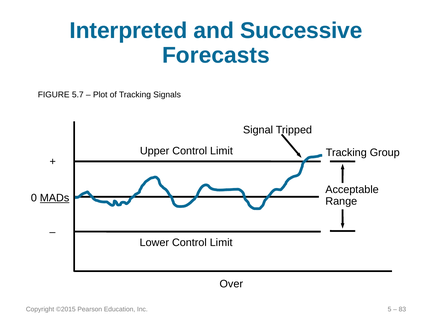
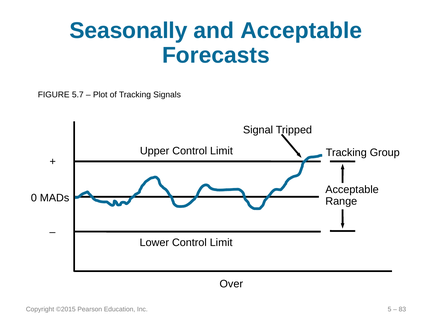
Interpreted: Interpreted -> Seasonally (129, 31)
and Successive: Successive -> Acceptable (301, 31)
MADs underline: present -> none (55, 198)
